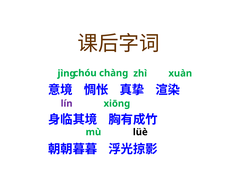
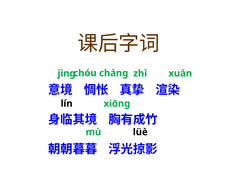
lín colour: purple -> black (67, 103)
